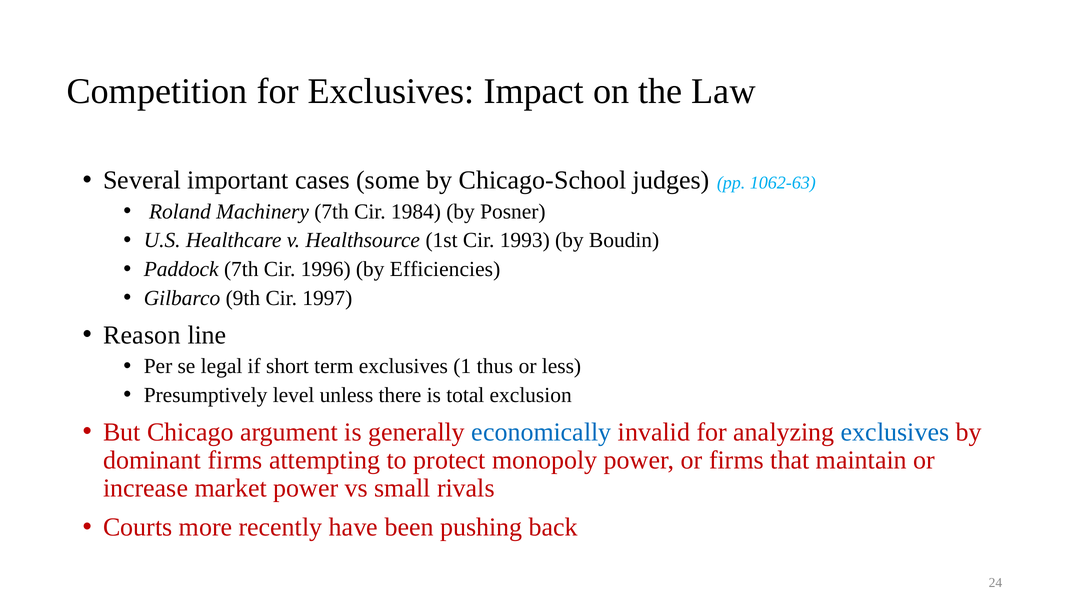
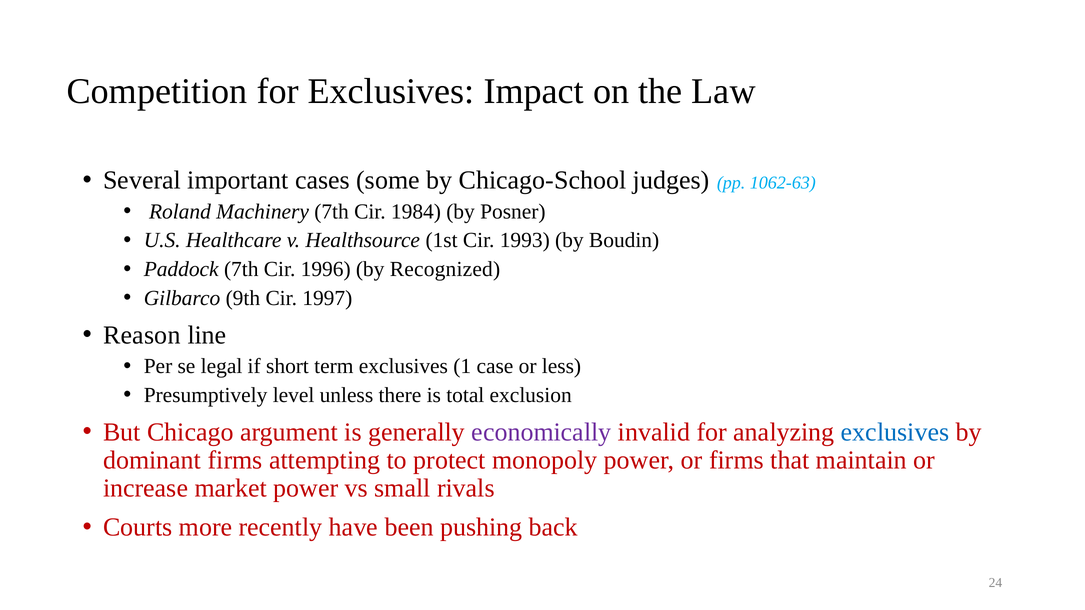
Efficiencies: Efficiencies -> Recognized (445, 269)
thus: thus -> case (495, 366)
economically colour: blue -> purple (541, 432)
